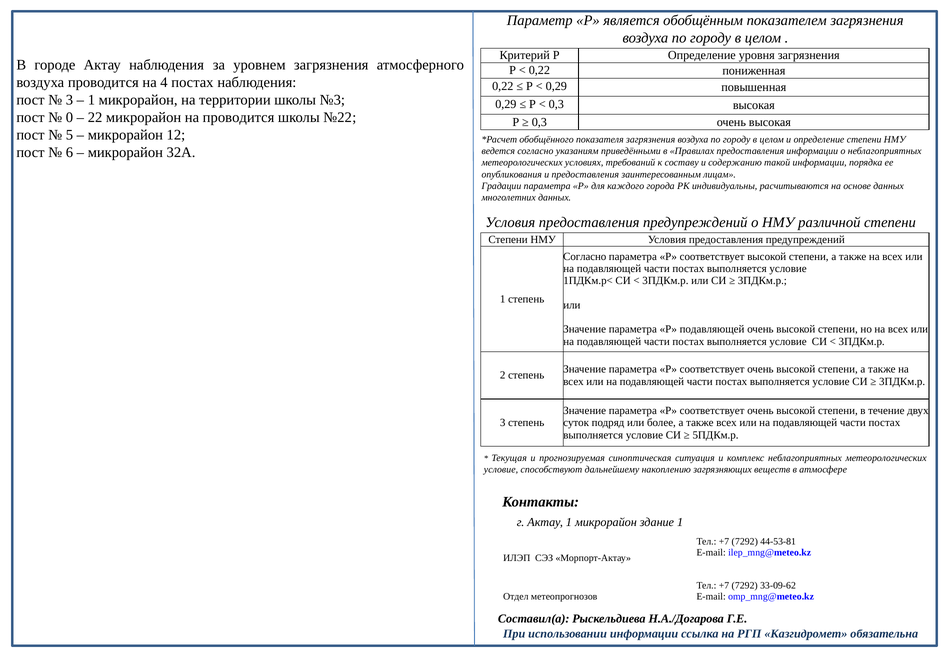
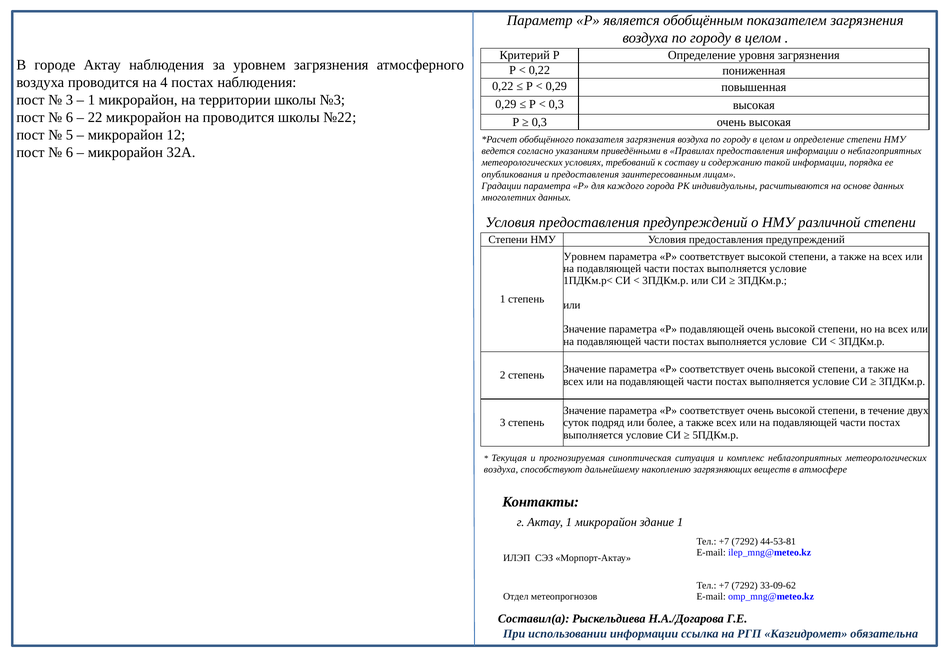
0: 0 -> 6 (69, 117)
Согласно: Согласно -> Уровнем (585, 256)
условие: условие -> воздуха (501, 470)
